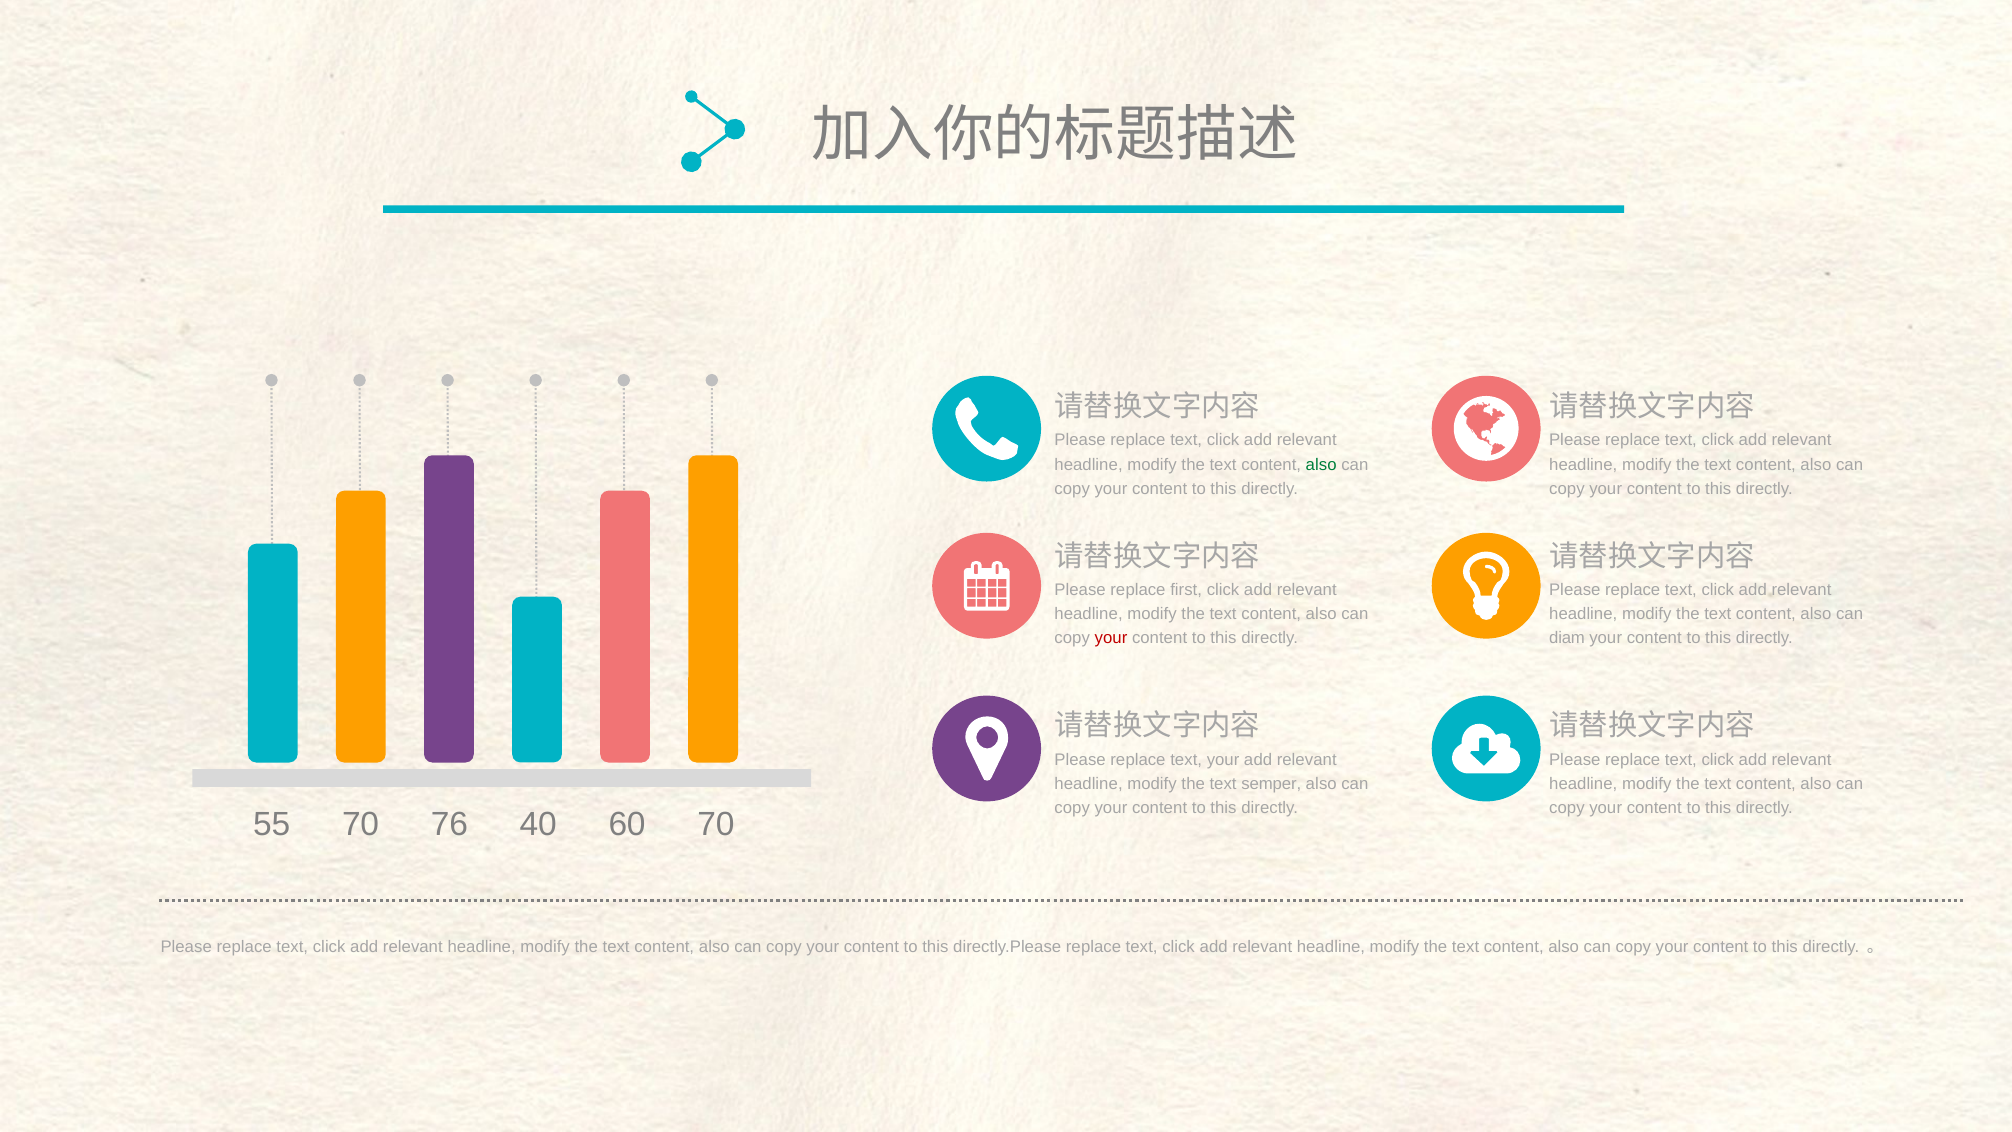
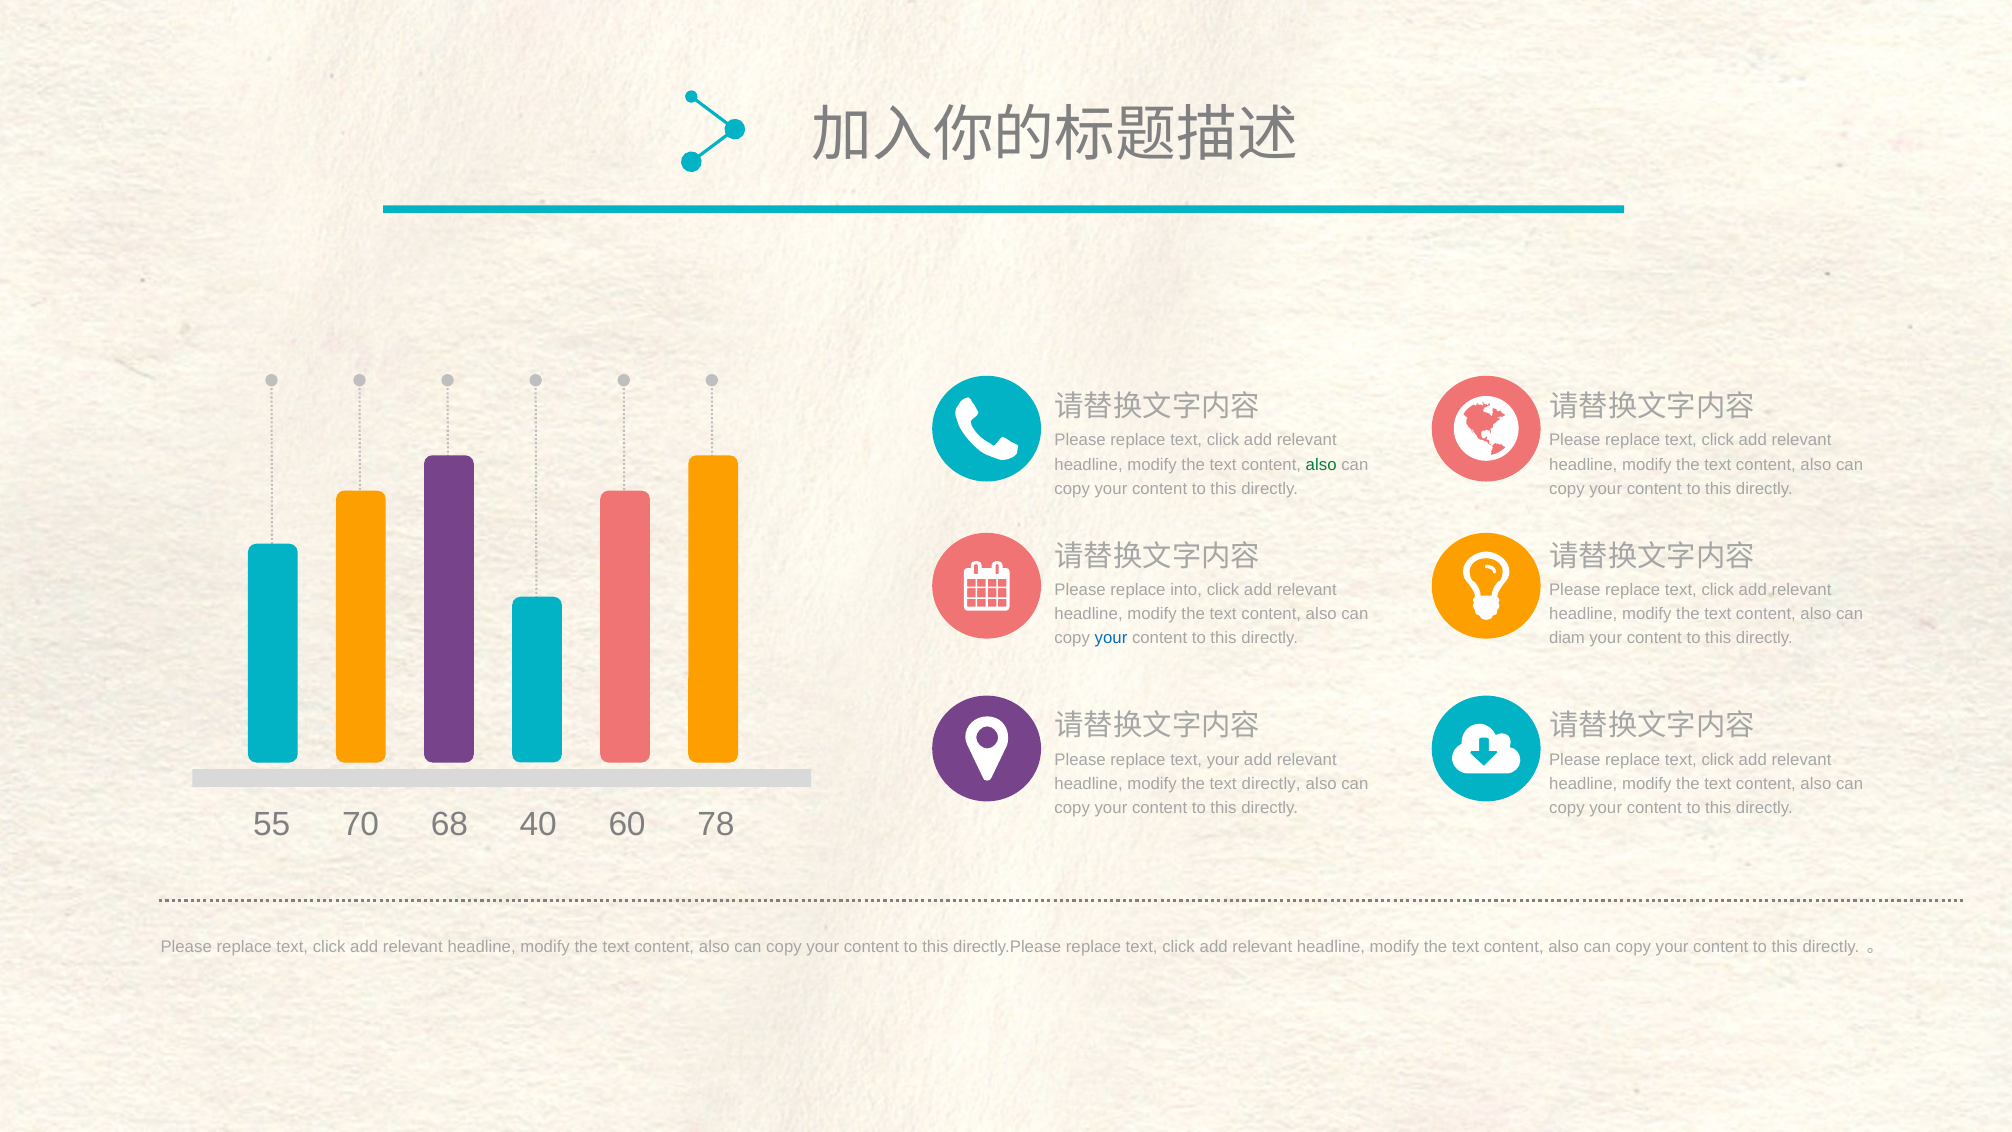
first: first -> into (1186, 590)
your colour: red -> blue (1111, 638)
text semper: semper -> directly (1271, 784)
76: 76 -> 68 (449, 824)
60 70: 70 -> 78 (716, 824)
